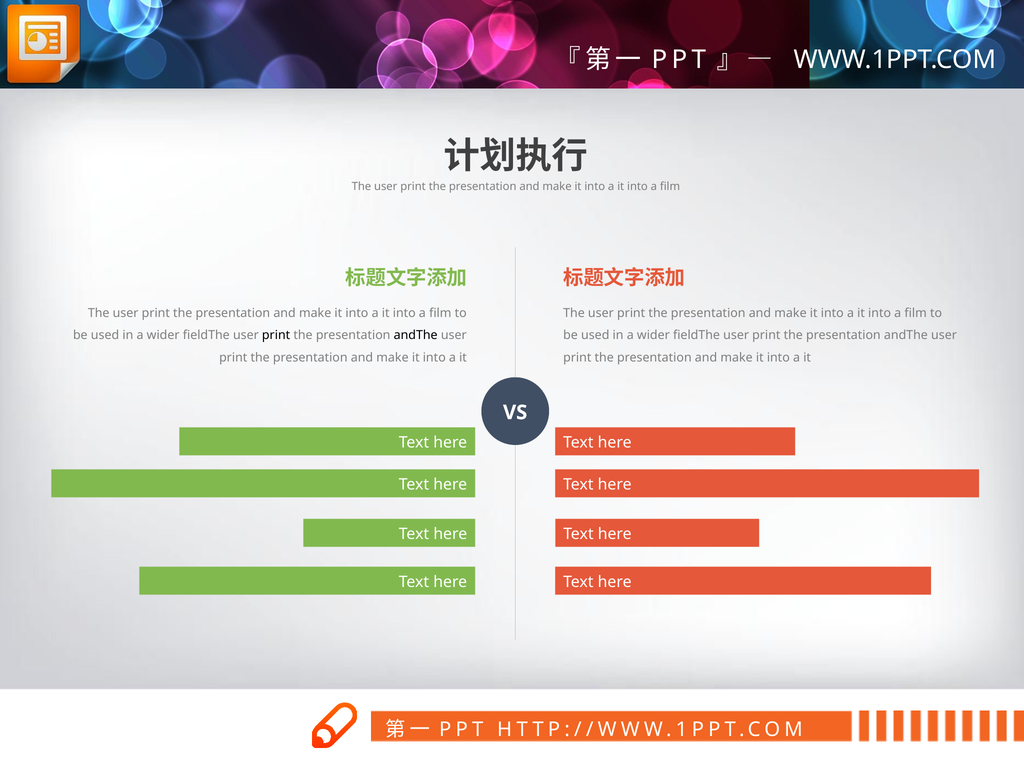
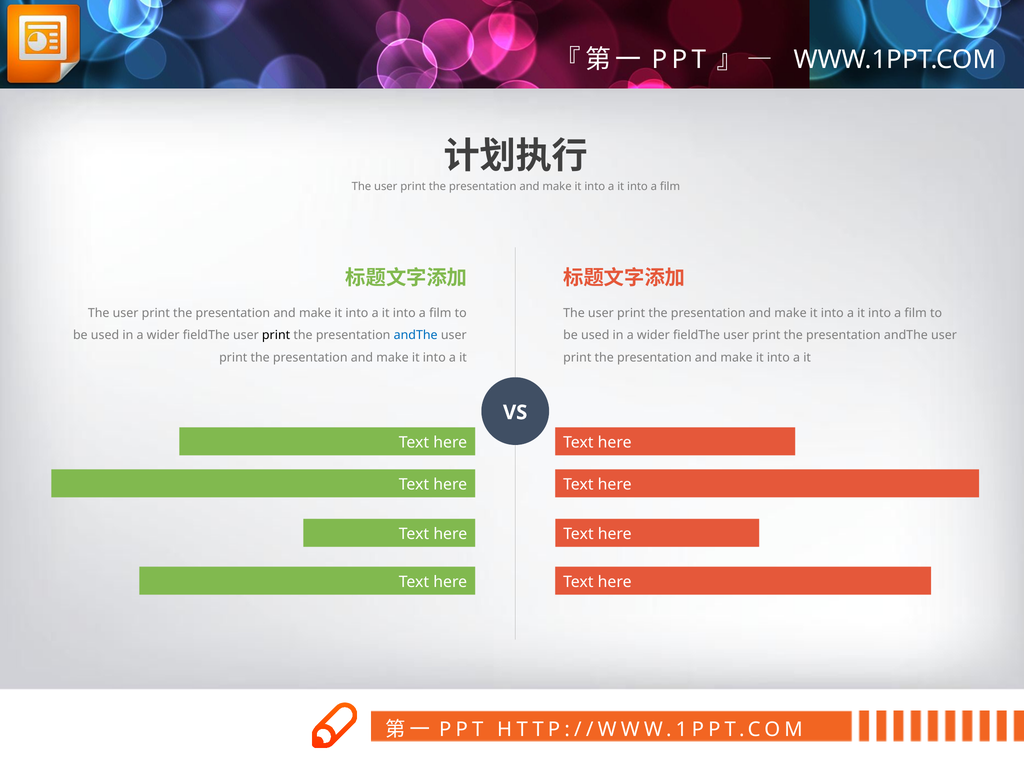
andThe colour: black -> blue (416, 335)
